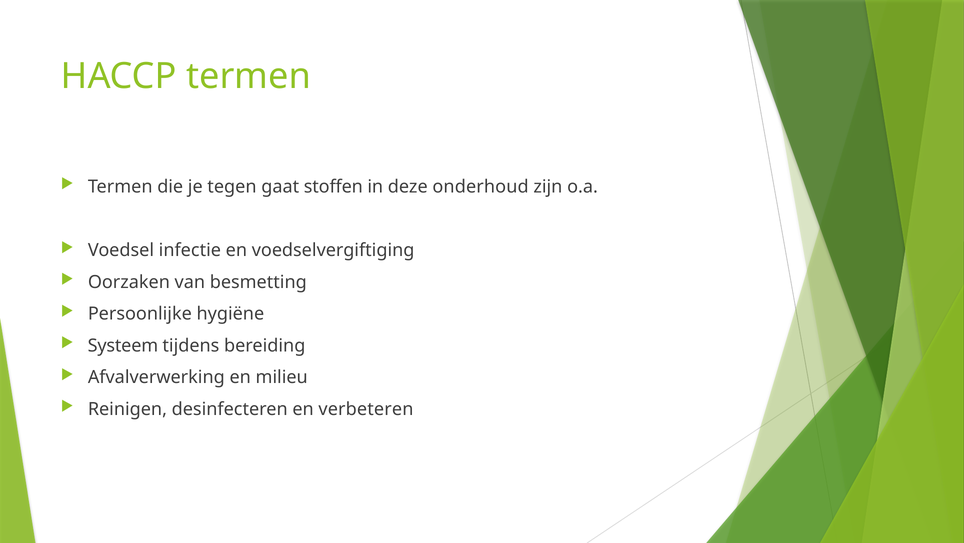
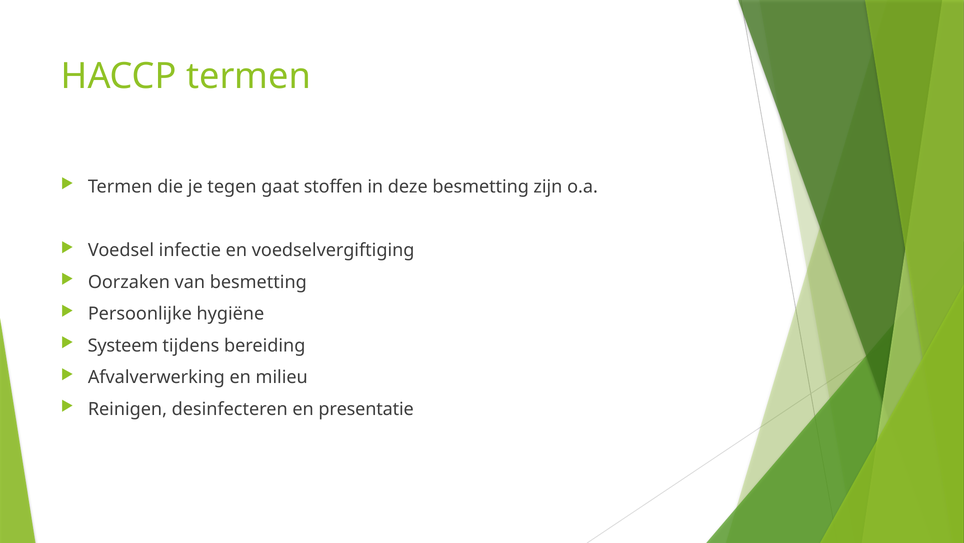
deze onderhoud: onderhoud -> besmetting (481, 187)
verbeteren: verbeteren -> presentatie (366, 409)
